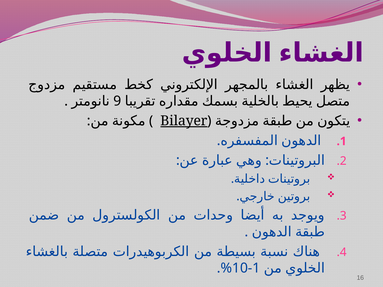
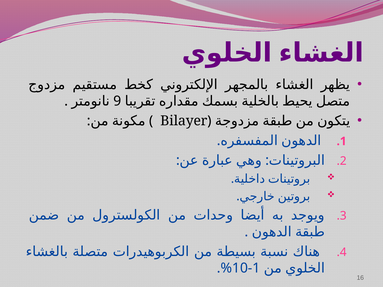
Bilayer underline: present -> none (184, 121)
